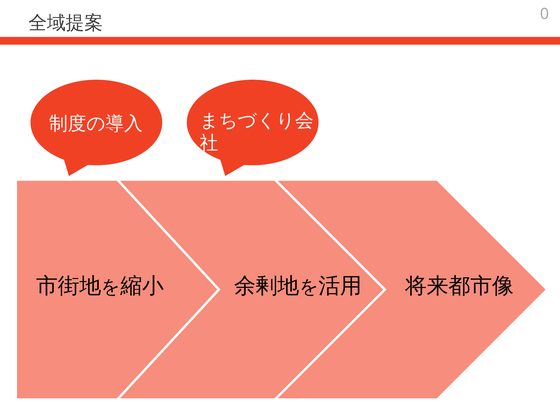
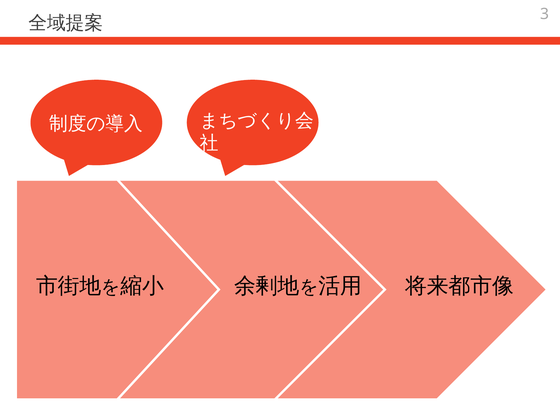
0: 0 -> 3 (544, 14)
